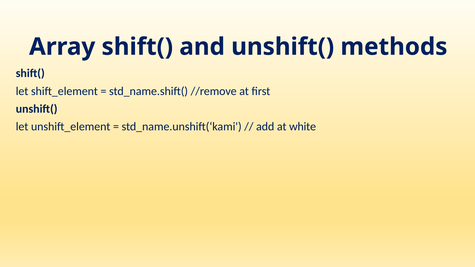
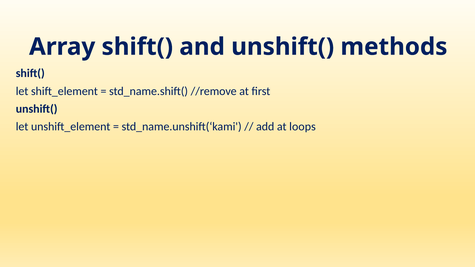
white: white -> loops (302, 127)
